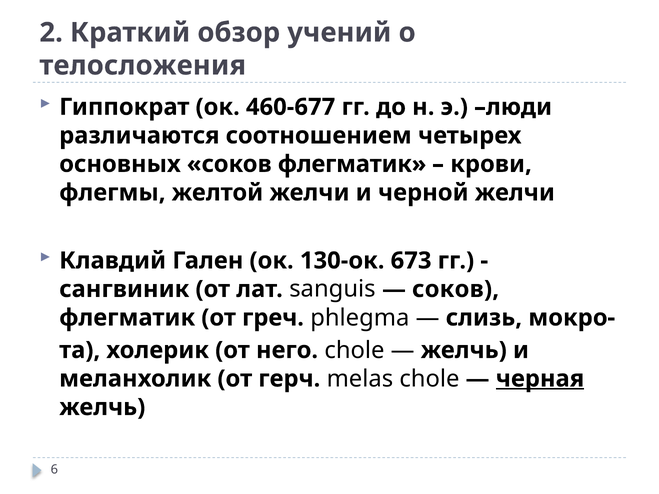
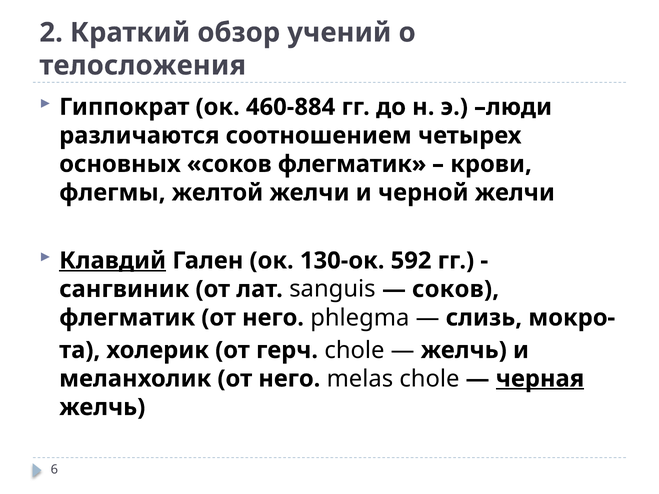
460-677: 460-677 -> 460-884 (291, 107)
Клавдий underline: none -> present (113, 261)
673: 673 -> 592 (411, 261)
флегматик от греч: греч -> него (273, 318)
него: него -> герч (287, 350)
меланхолик от герч: герч -> него (289, 379)
